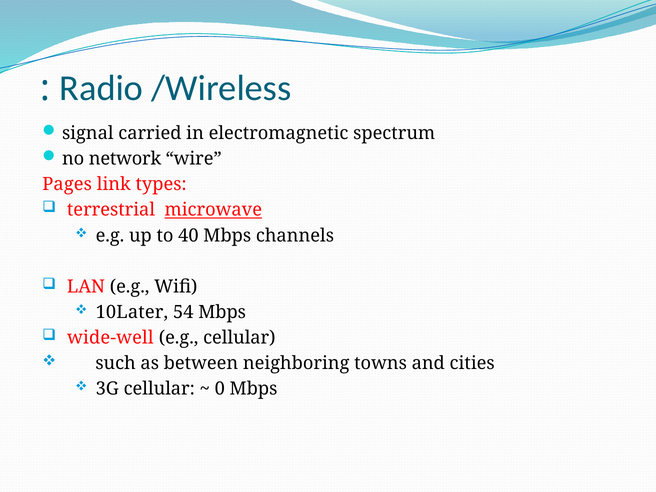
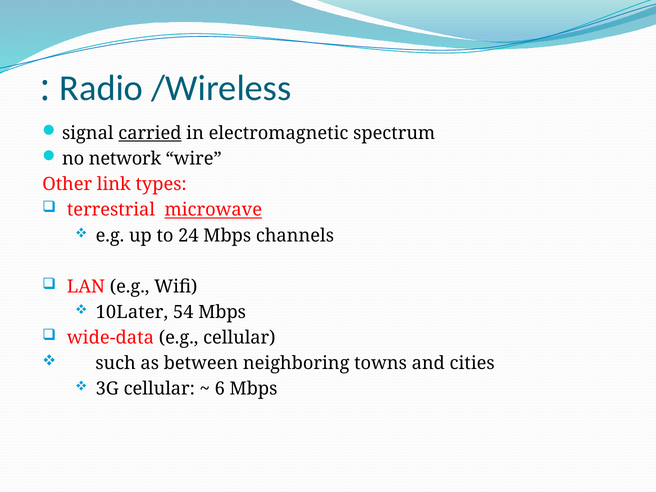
carried underline: none -> present (150, 133)
Pages: Pages -> Other (67, 184)
40: 40 -> 24 (188, 236)
wide-well: wide-well -> wide-data (110, 338)
0: 0 -> 6 (220, 389)
